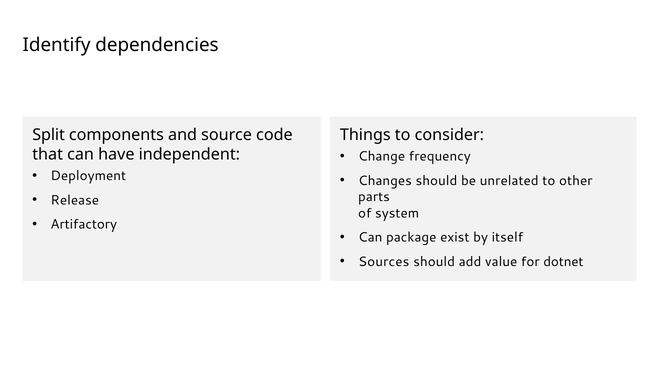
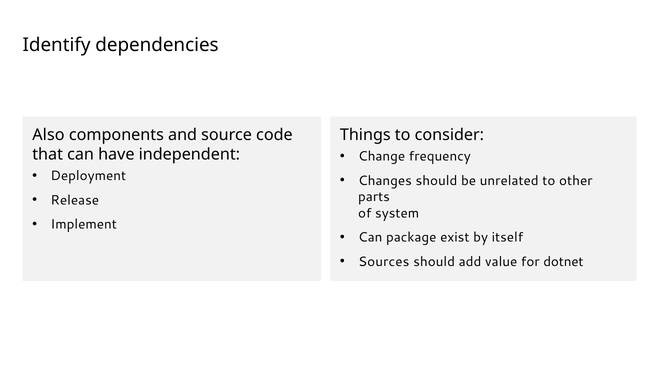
Split: Split -> Also (48, 135)
Artifactory: Artifactory -> Implement (84, 224)
